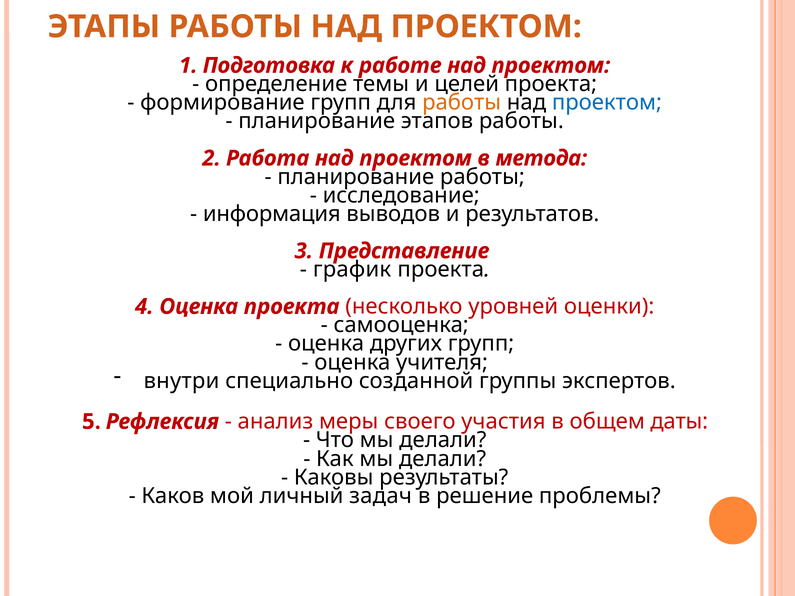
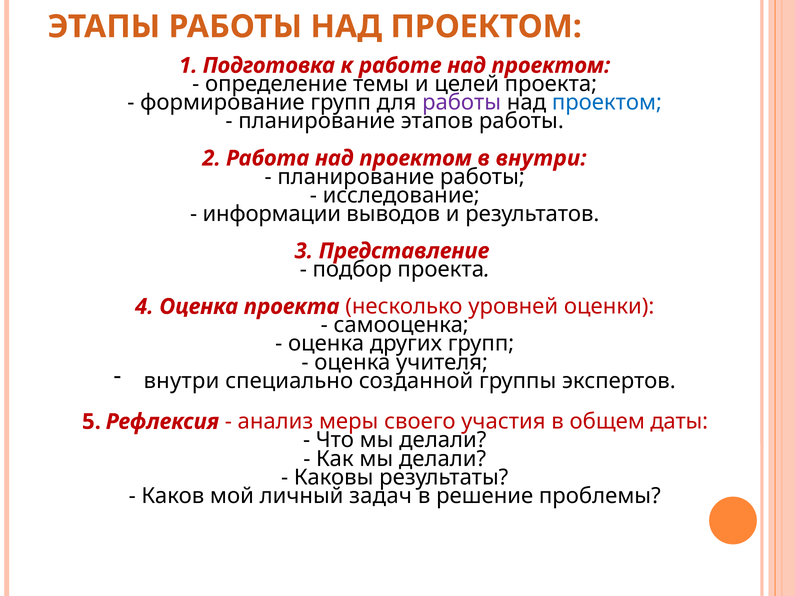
работы colour: orange -> purple (462, 103)
в метода: метода -> внутри (541, 158)
информация: информация -> информации (272, 214)
график: график -> подбор (352, 270)
